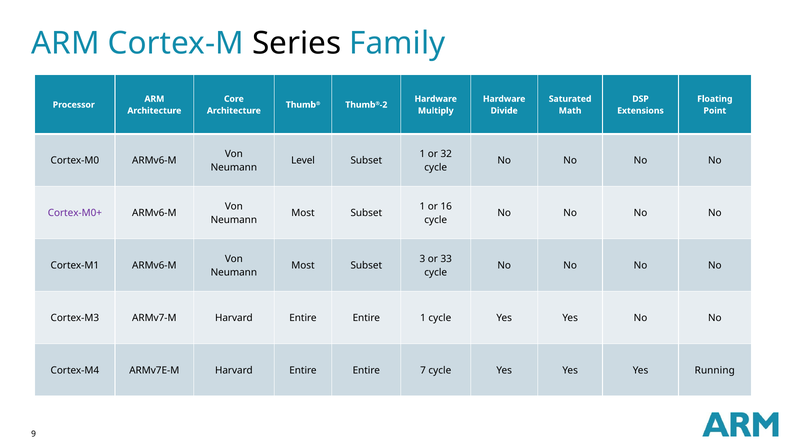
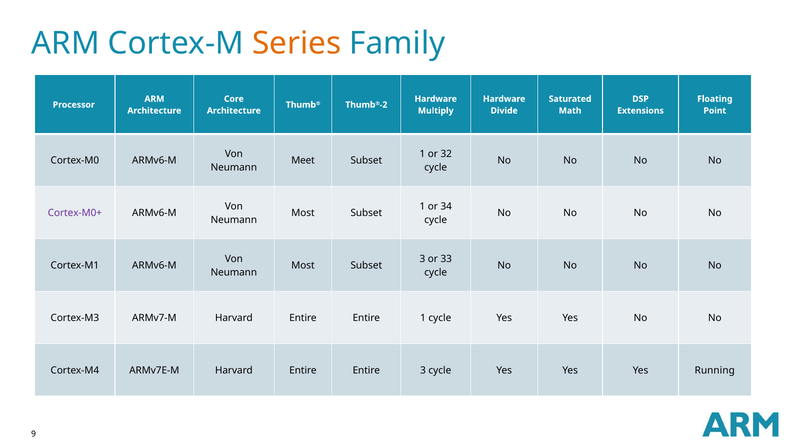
Series colour: black -> orange (297, 43)
Level: Level -> Meet (303, 161)
16: 16 -> 34 (446, 206)
Entire 7: 7 -> 3 (423, 370)
